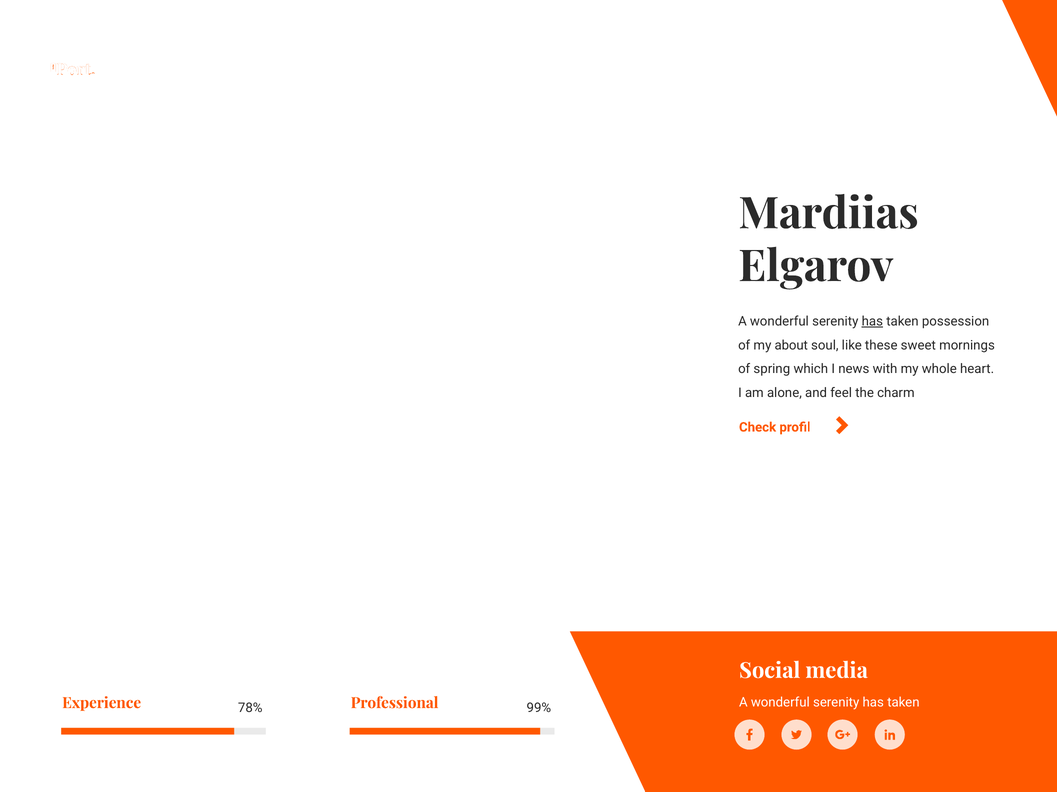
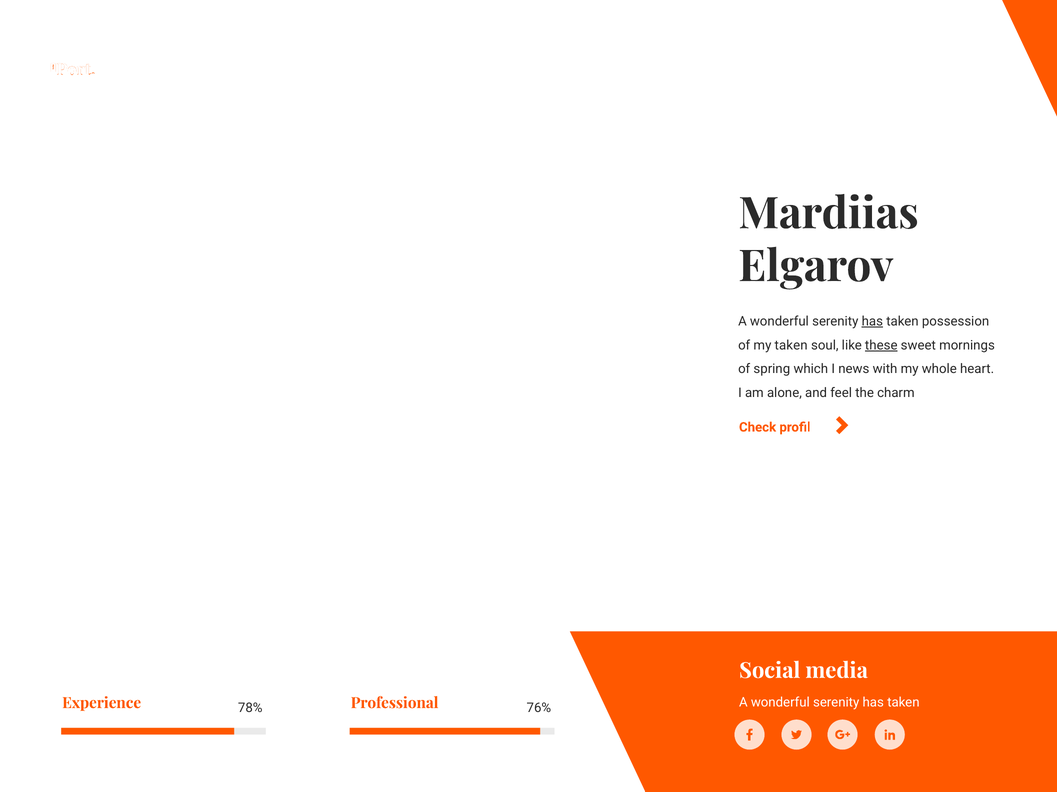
my about: about -> taken (791, 346)
these underline: none -> present (881, 346)
99%: 99% -> 76% (539, 709)
